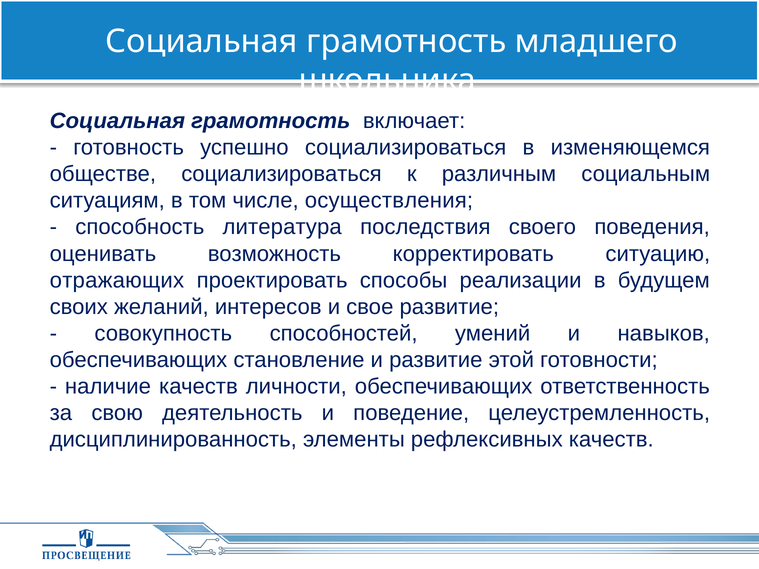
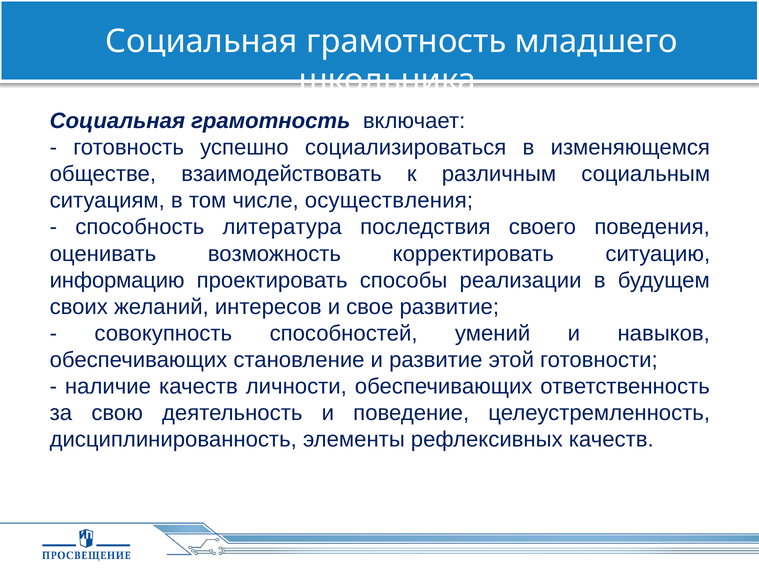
обществе социализироваться: социализироваться -> взаимодействовать (282, 174)
отражающих: отражающих -> информацию (117, 280)
